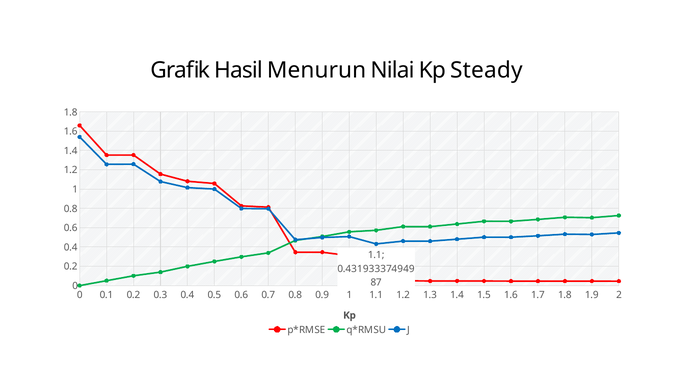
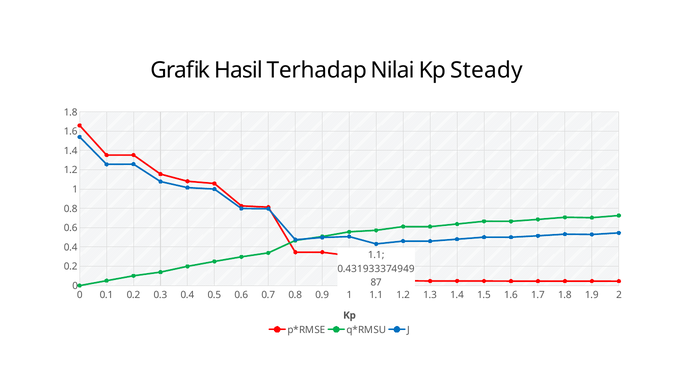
Menurun: Menurun -> Terhadap (317, 70)
